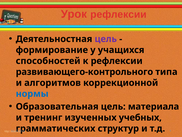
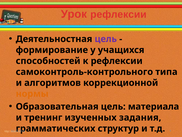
развивающего-контрольного: развивающего-контрольного -> самоконтроль-контрольного (84, 72)
нормы colour: blue -> orange (32, 93)
учебных: учебных -> задания (140, 117)
